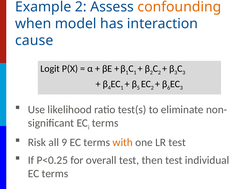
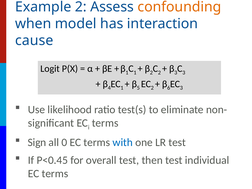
Risk: Risk -> Sign (37, 143)
9: 9 -> 0 (64, 143)
with colour: orange -> blue (123, 143)
P<0.25: P<0.25 -> P<0.45 (52, 160)
